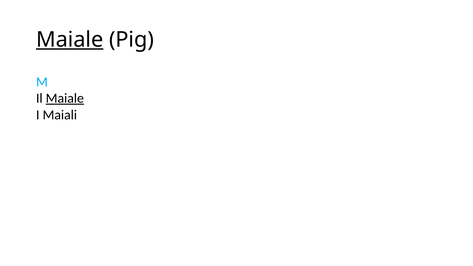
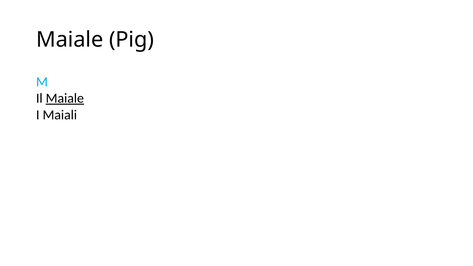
Maiale underline: present -> none (70, 40)
